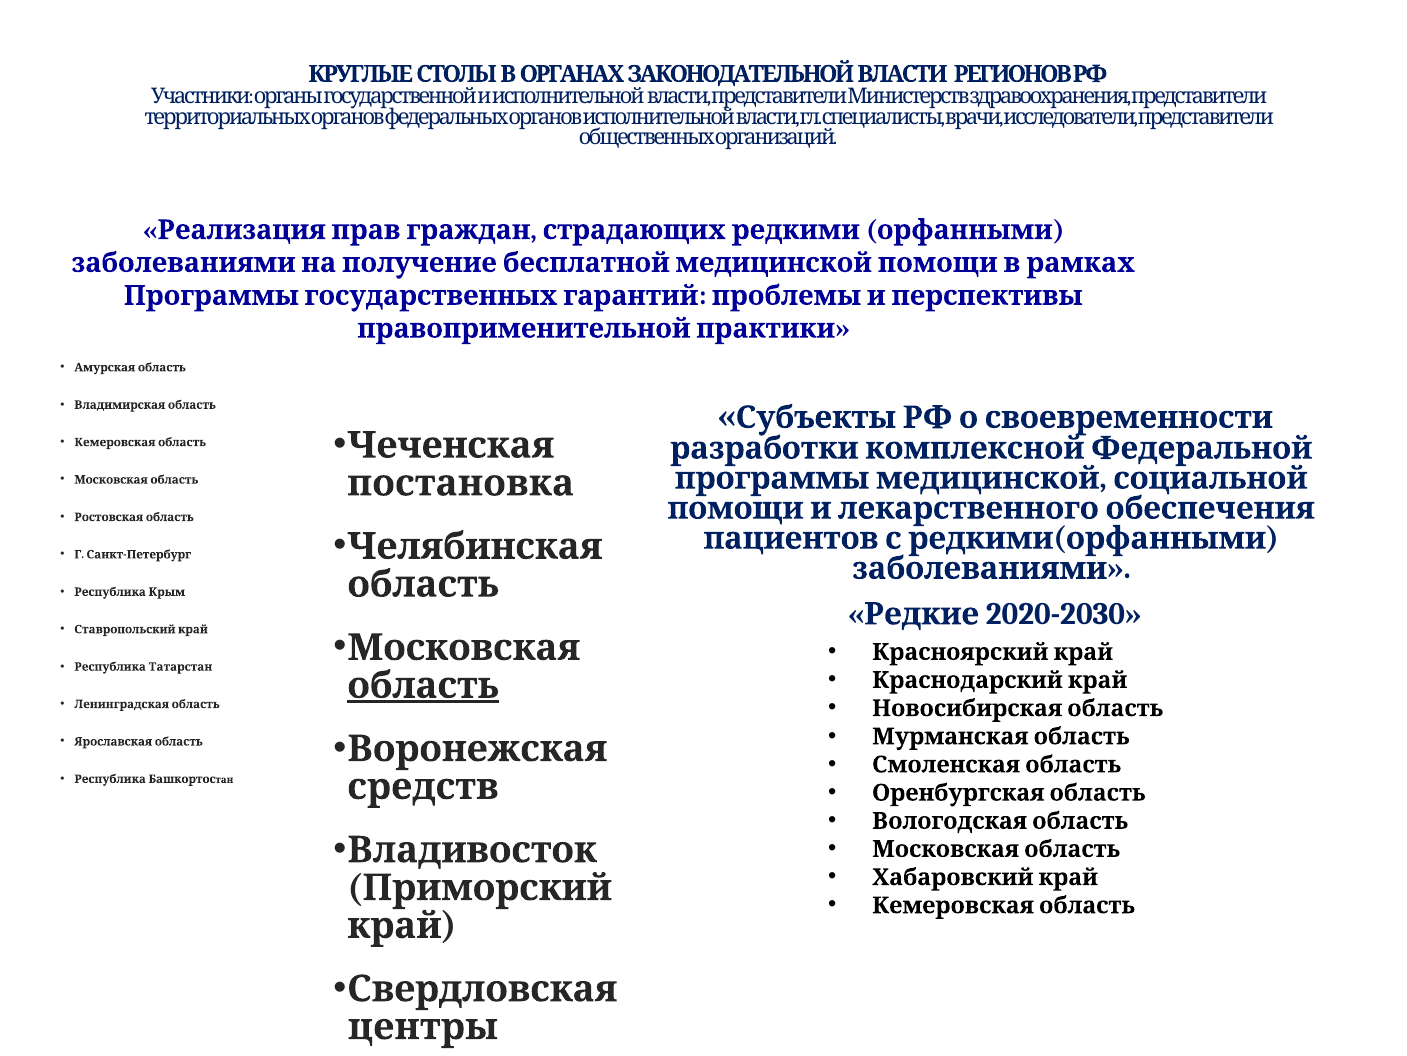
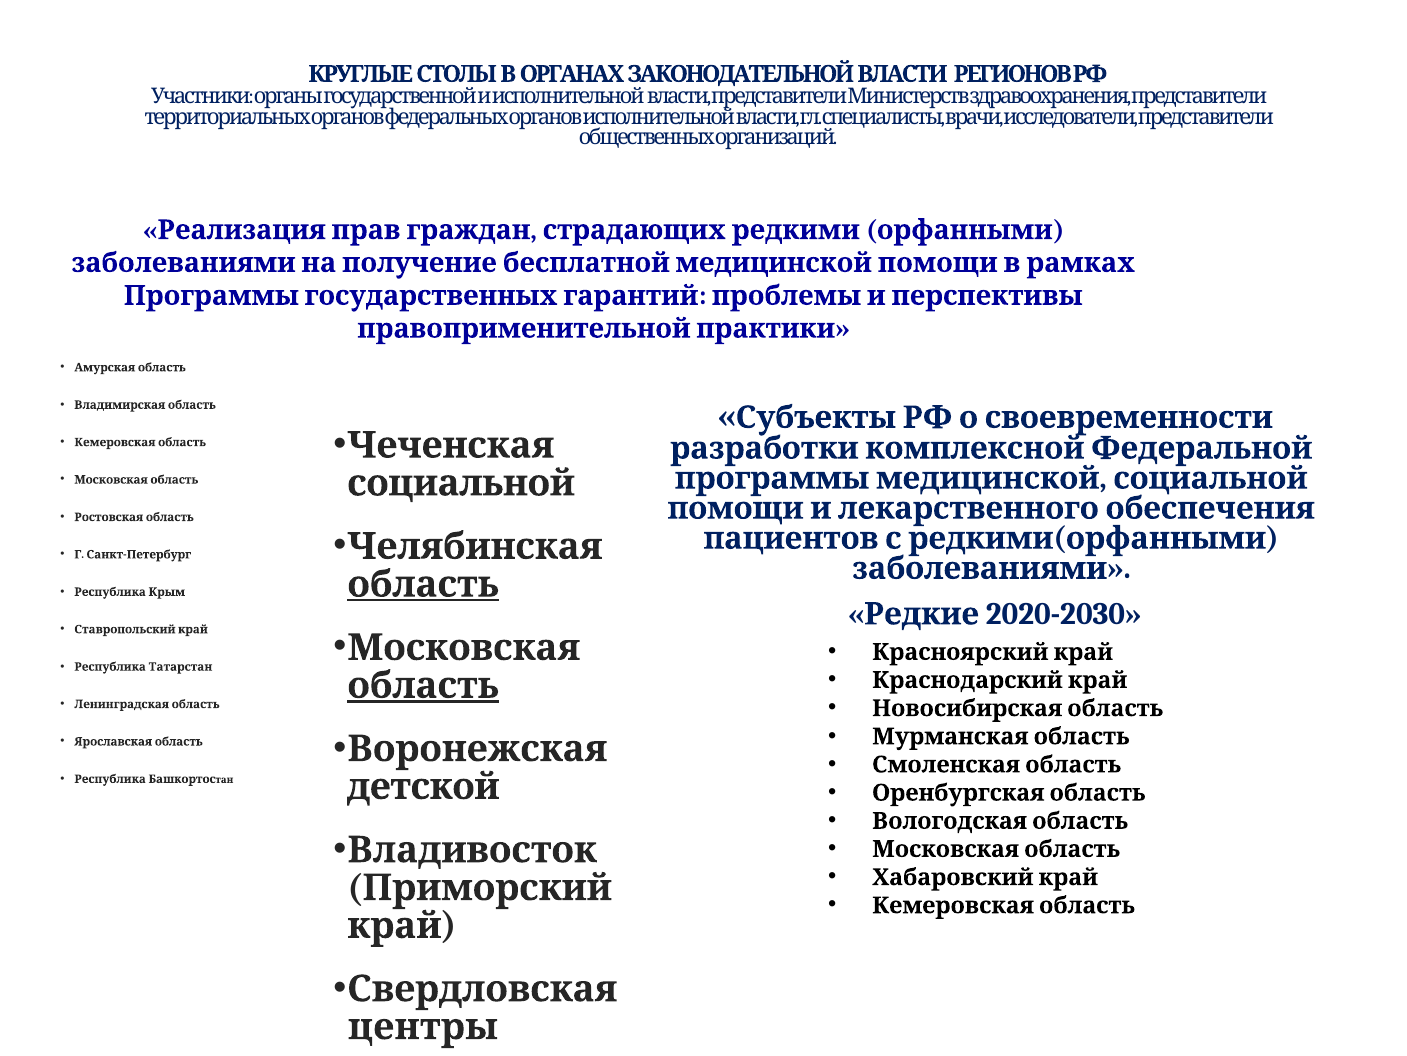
постановка: постановка -> социальной (461, 483)
область underline: none -> present (423, 584)
средств: средств -> детской (423, 786)
